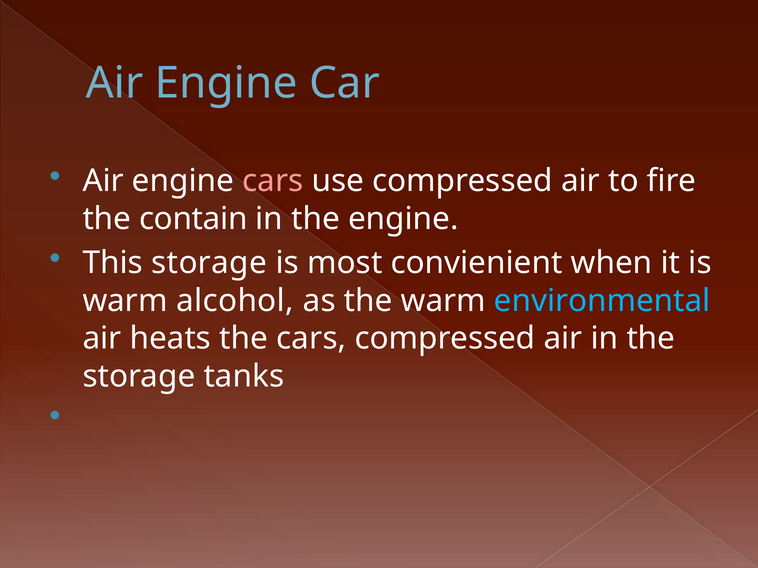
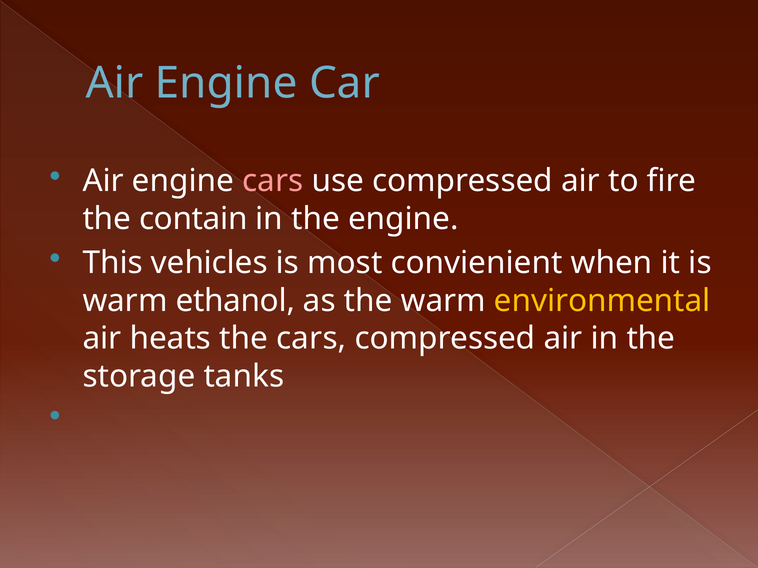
This storage: storage -> vehicles (209, 263)
alcohol: alcohol -> ethanol (235, 301)
environmental colour: light blue -> yellow (602, 301)
